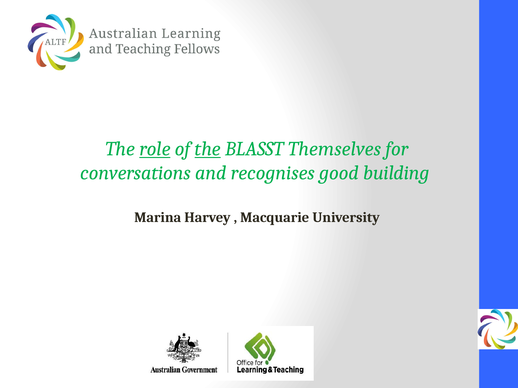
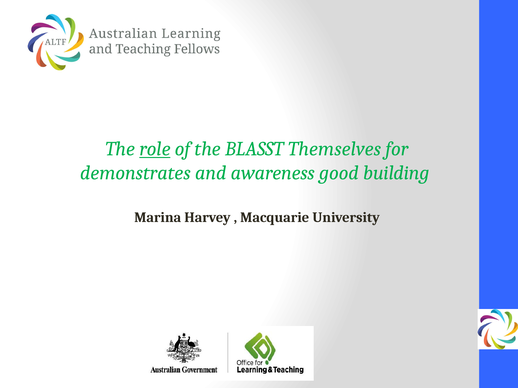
the underline: present -> none (208, 149)
conversations: conversations -> demonstrates (136, 173)
recognises: recognises -> awareness (273, 173)
